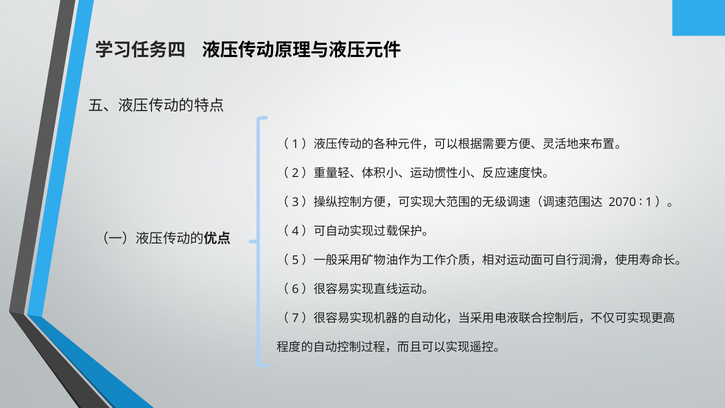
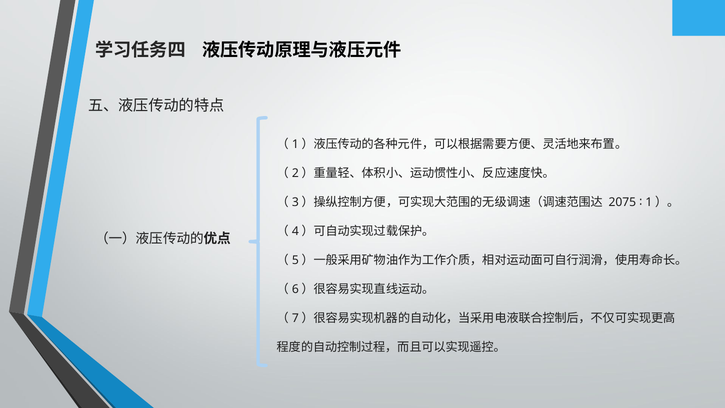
2070: 2070 -> 2075 (622, 202)
